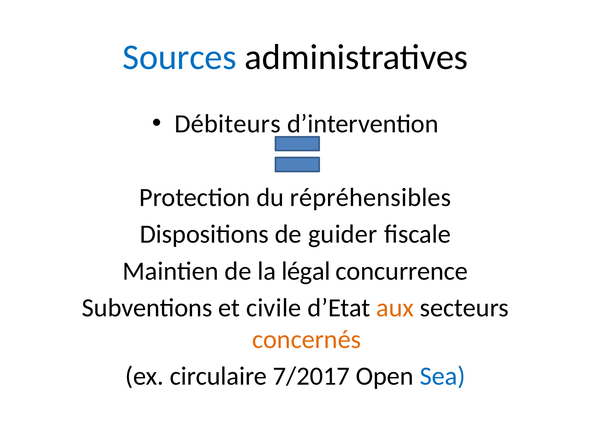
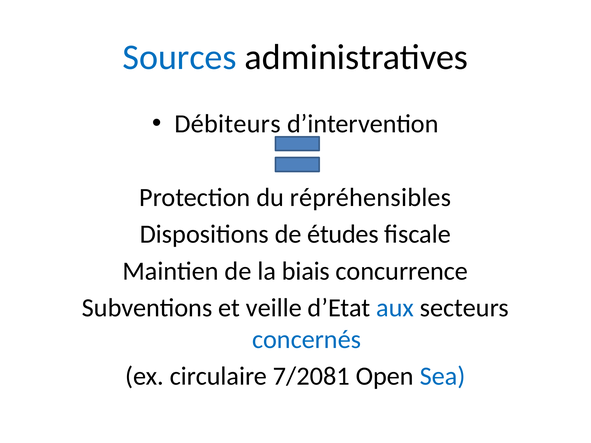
guider: guider -> études (343, 234)
légal: légal -> biais (306, 271)
civile: civile -> veille (274, 308)
aux colour: orange -> blue (395, 308)
concernés colour: orange -> blue (307, 340)
7/2017: 7/2017 -> 7/2081 (311, 376)
